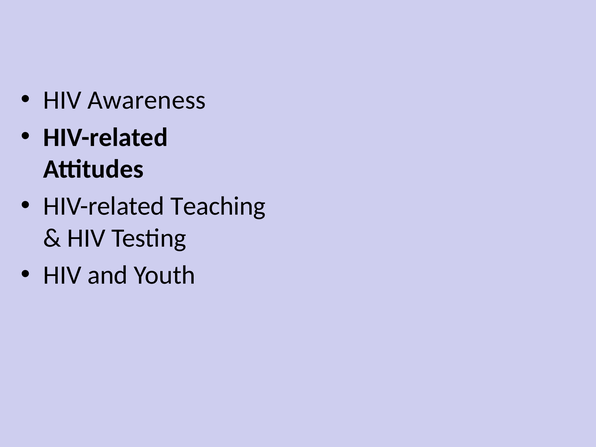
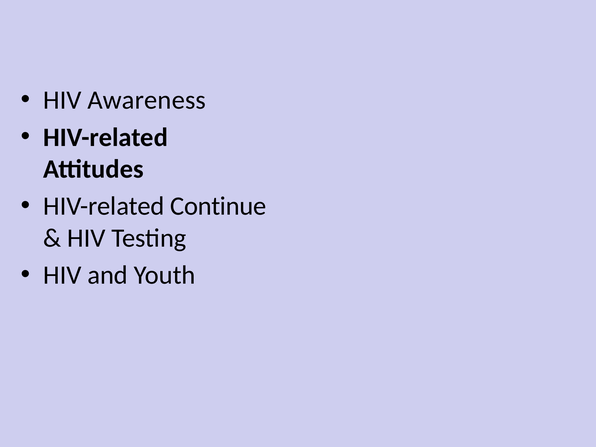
Teaching: Teaching -> Continue (218, 206)
